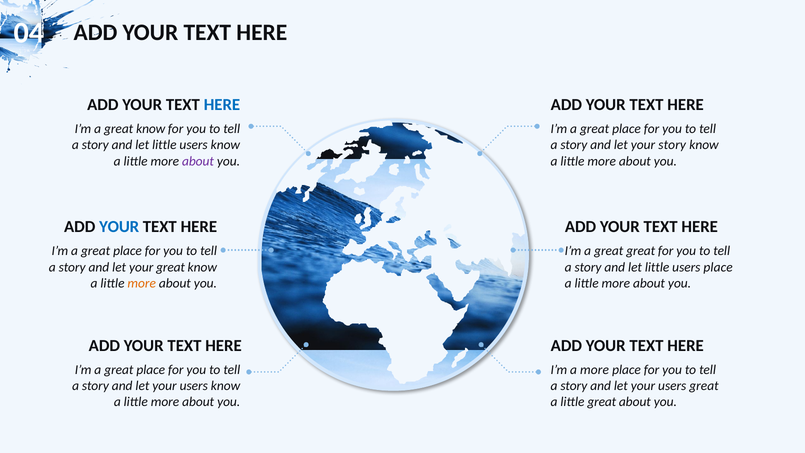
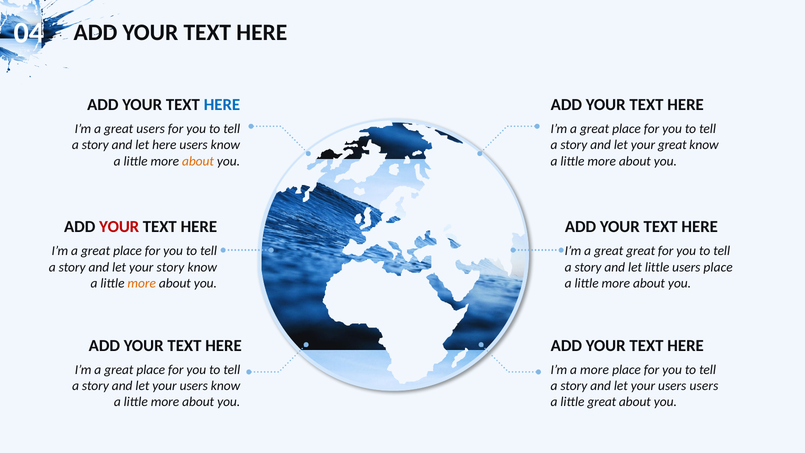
a great know: know -> users (151, 129)
little: little -> here (164, 145)
your story: story -> great (672, 145)
about colour: purple -> orange (198, 161)
YOUR colour: blue -> red (119, 227)
your great: great -> story (170, 267)
users great: great -> users (704, 386)
